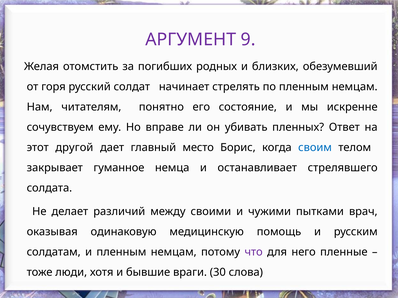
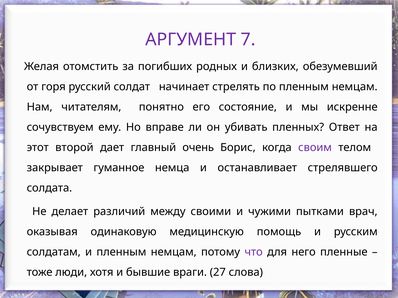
9: 9 -> 7 (248, 40)
другой: другой -> второй (74, 148)
место: место -> очень (198, 148)
своим colour: blue -> purple (315, 148)
30: 30 -> 27 (218, 273)
